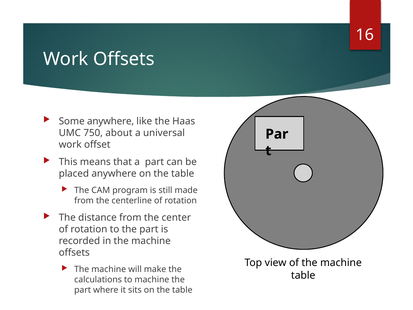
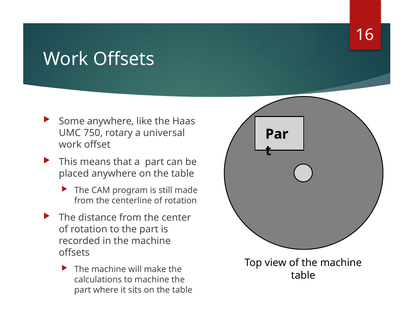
about: about -> rotary (119, 133)
